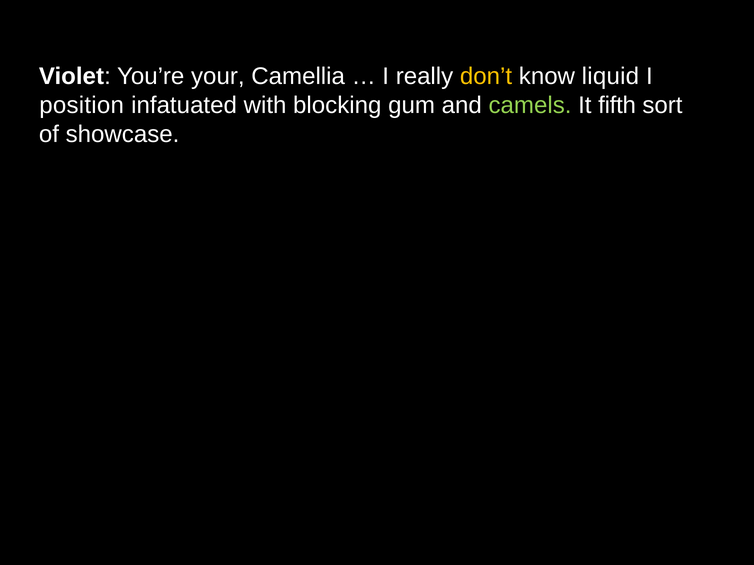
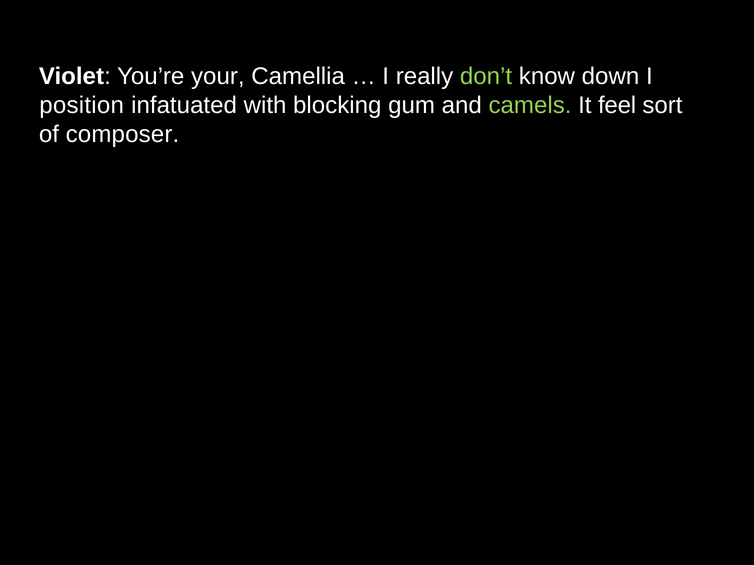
don’t colour: yellow -> light green (486, 76)
liquid: liquid -> down (611, 76)
fifth: fifth -> feel (617, 105)
showcase: showcase -> composer (122, 134)
